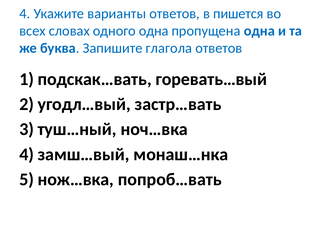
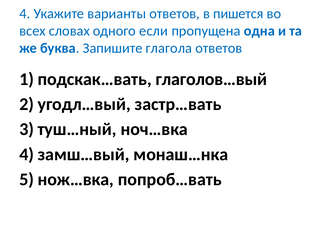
одного одна: одна -> если (154, 31)
горевать…вый: горевать…вый -> глаголов…вый (211, 79)
